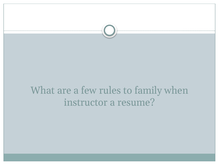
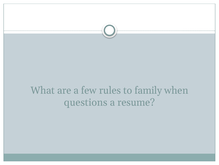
instructor: instructor -> questions (86, 102)
